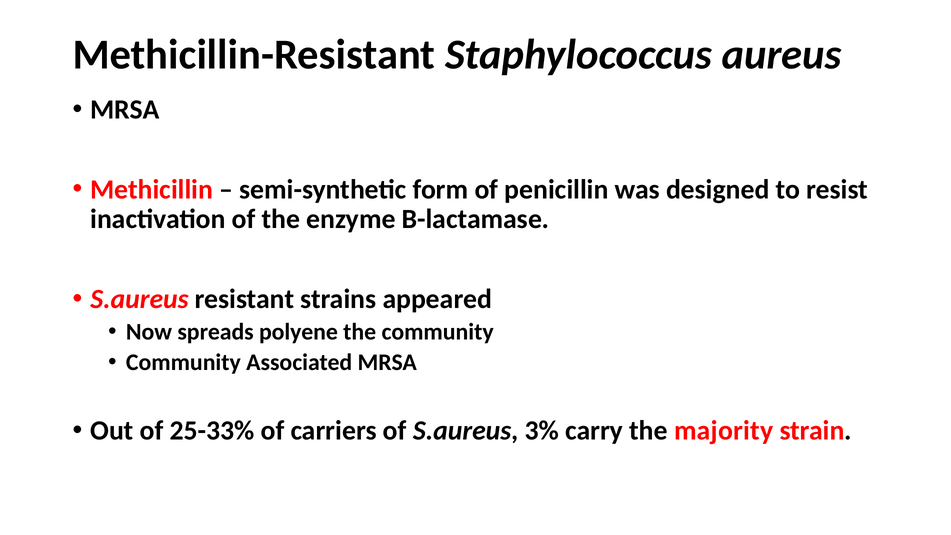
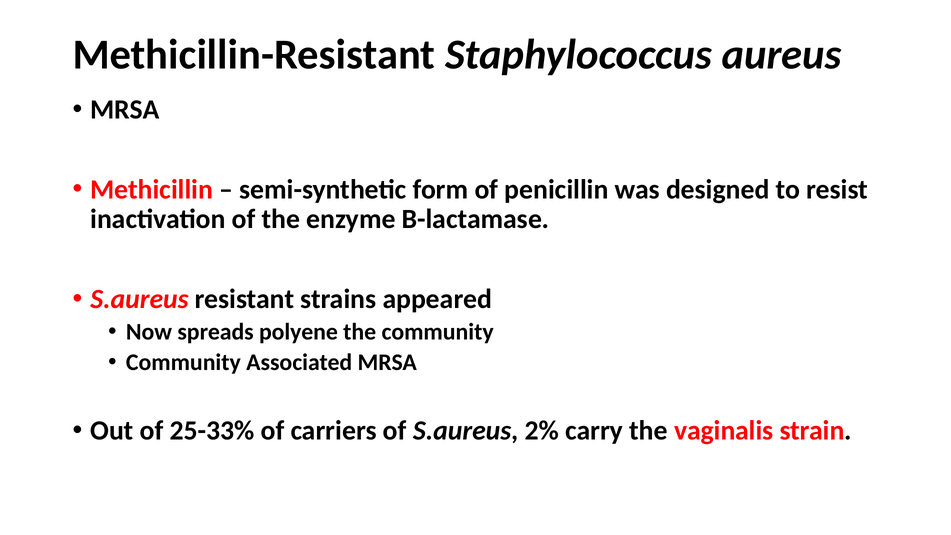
3%: 3% -> 2% (542, 431)
majority: majority -> vaginalis (724, 431)
